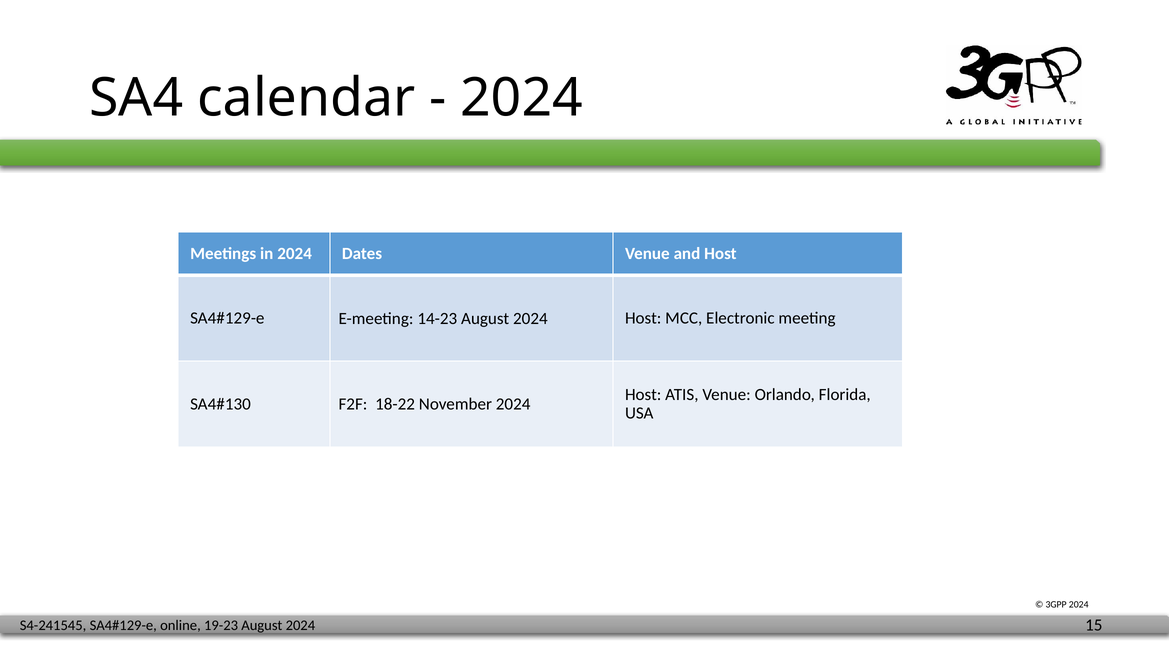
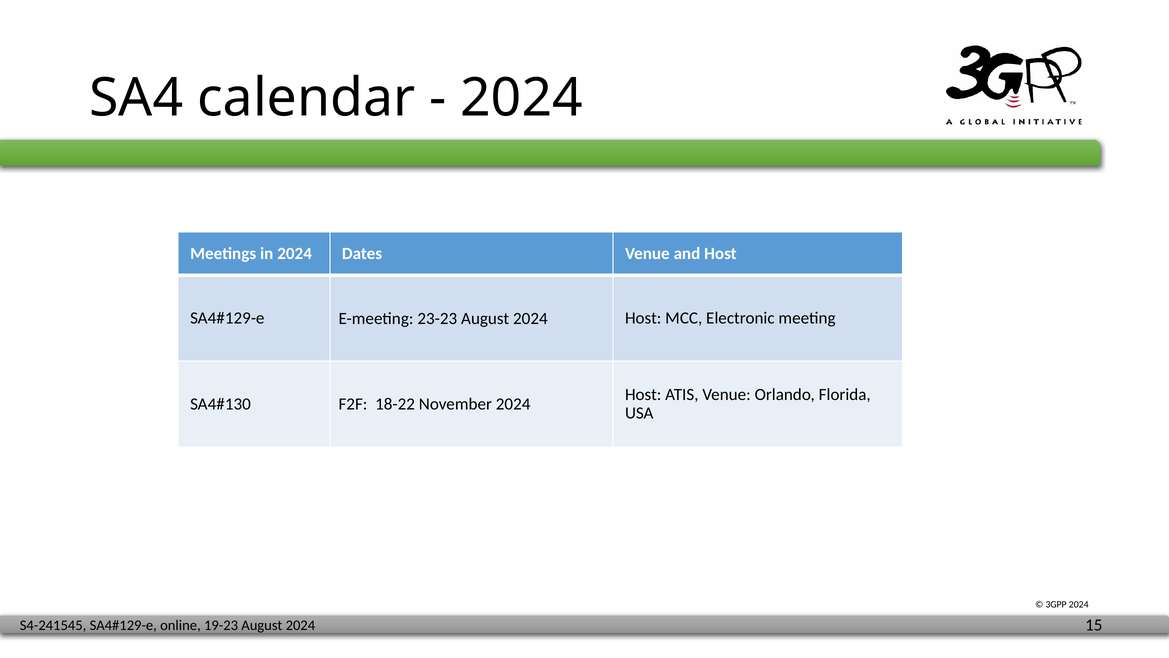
14-23: 14-23 -> 23-23 (437, 318)
